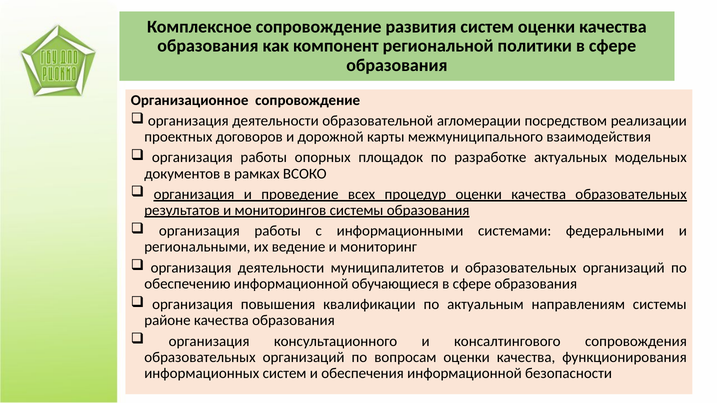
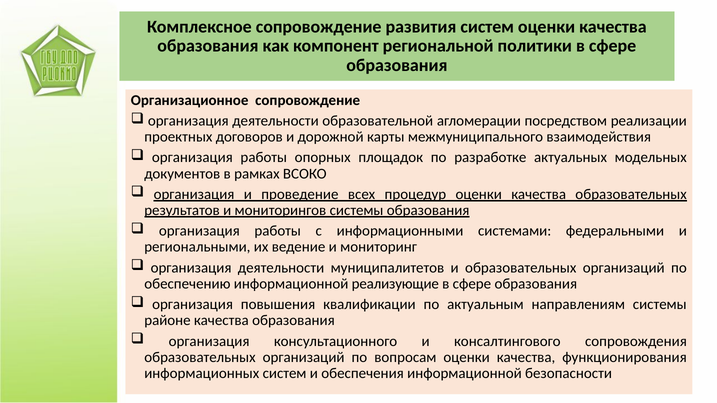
обучающиеся: обучающиеся -> реализующие (395, 284)
